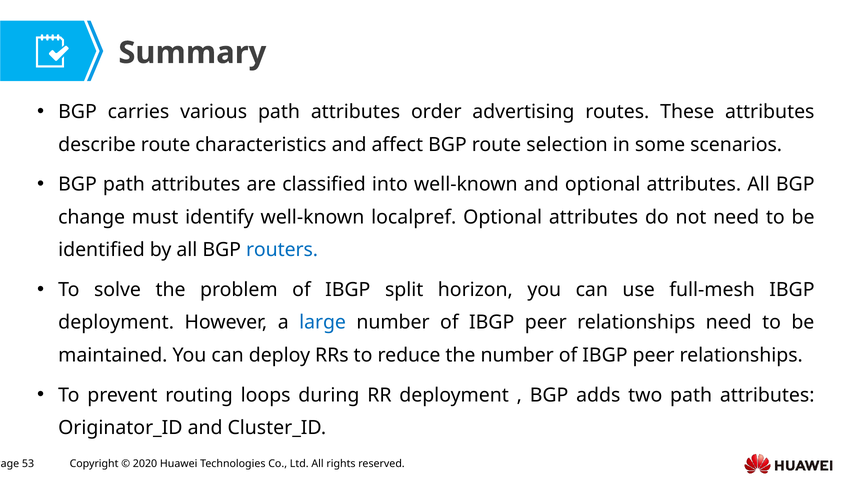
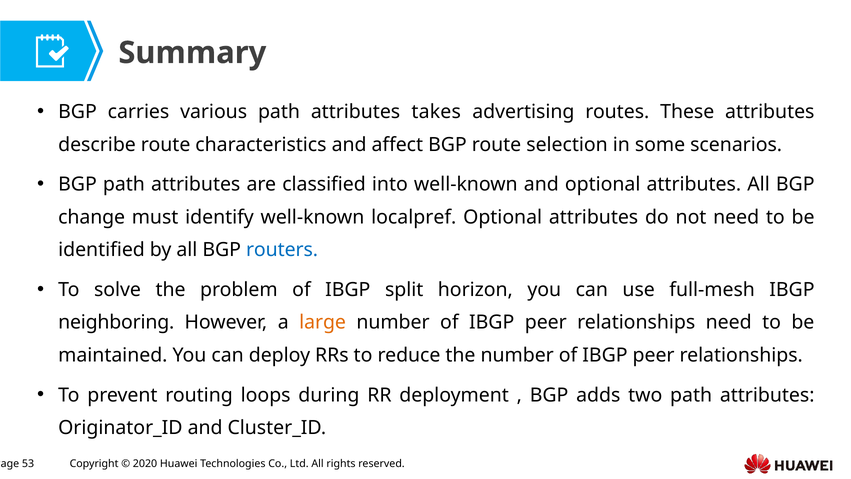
order: order -> takes (436, 112)
deployment: deployment -> neighboring (116, 322)
large colour: blue -> orange (323, 322)
